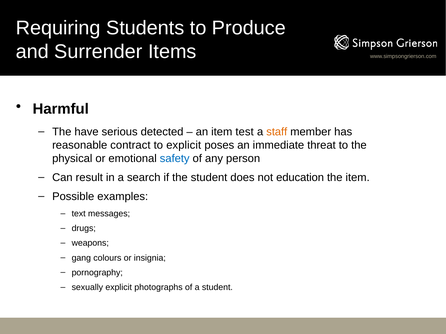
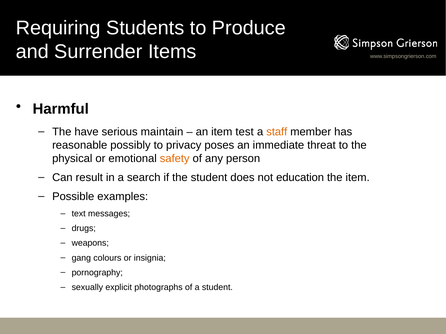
detected: detected -> maintain (162, 132)
contract: contract -> possibly (130, 145)
to explicit: explicit -> privacy (184, 145)
safety colour: blue -> orange (175, 159)
